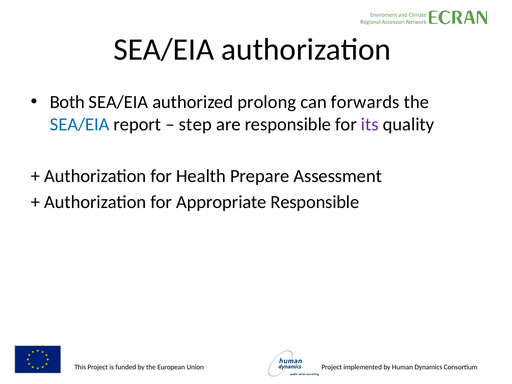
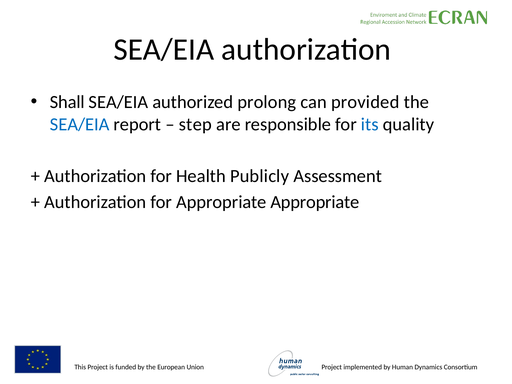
Both: Both -> Shall (67, 102)
forwards: forwards -> provided (365, 102)
its colour: purple -> blue (370, 124)
Prepare: Prepare -> Publicly (260, 176)
Appropriate Responsible: Responsible -> Appropriate (315, 202)
